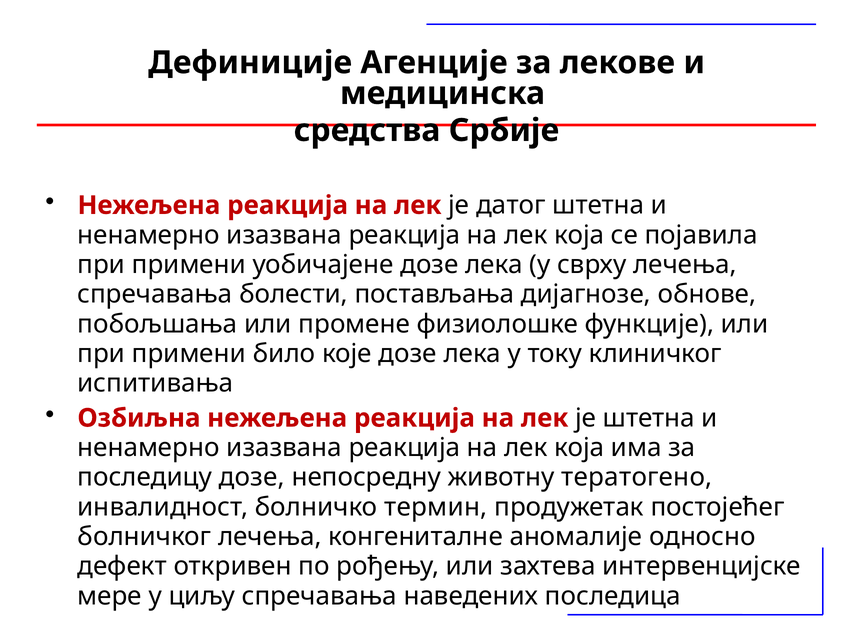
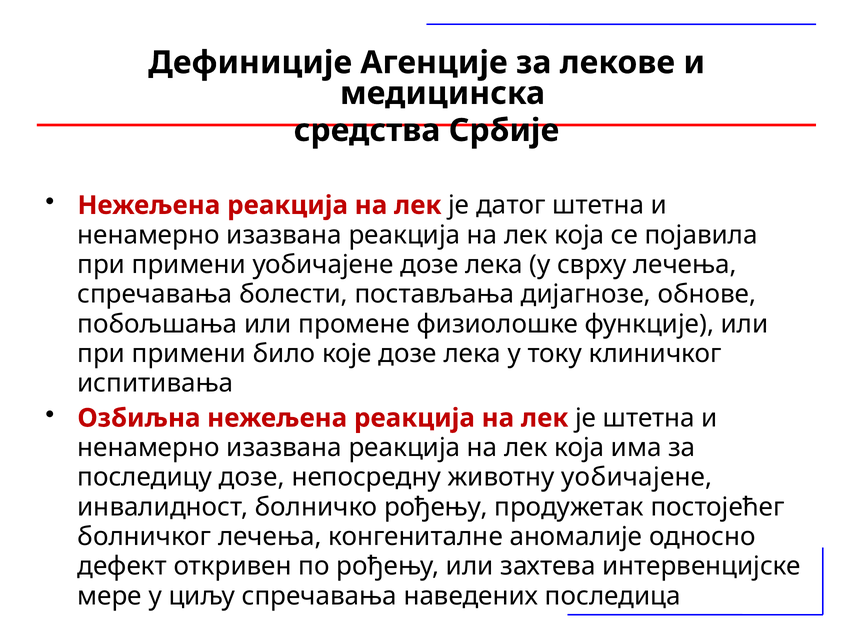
животну тератогено: тератогено -> уобичајене (637, 478)
болничко термин: термин -> рођењу (436, 508)
